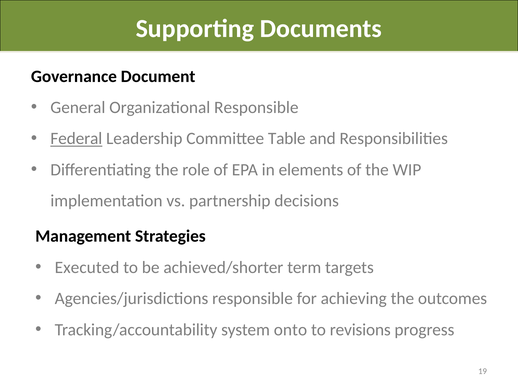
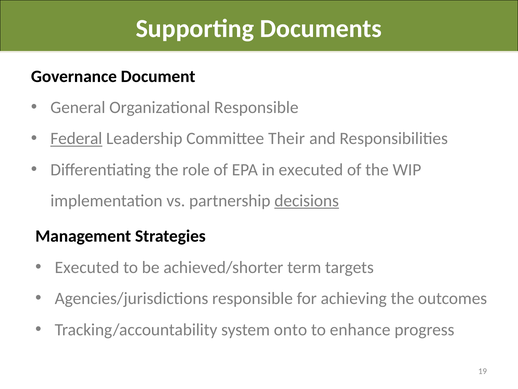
Table: Table -> Their (287, 138)
in elements: elements -> executed (311, 170)
decisions underline: none -> present (307, 201)
revisions: revisions -> enhance (360, 329)
